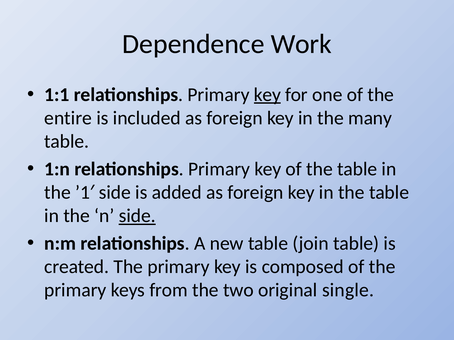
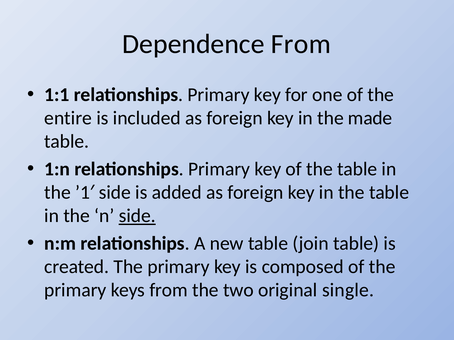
Dependence Work: Work -> From (301, 44)
key underline: present -> none (267, 95)
many: many -> made (370, 118)
